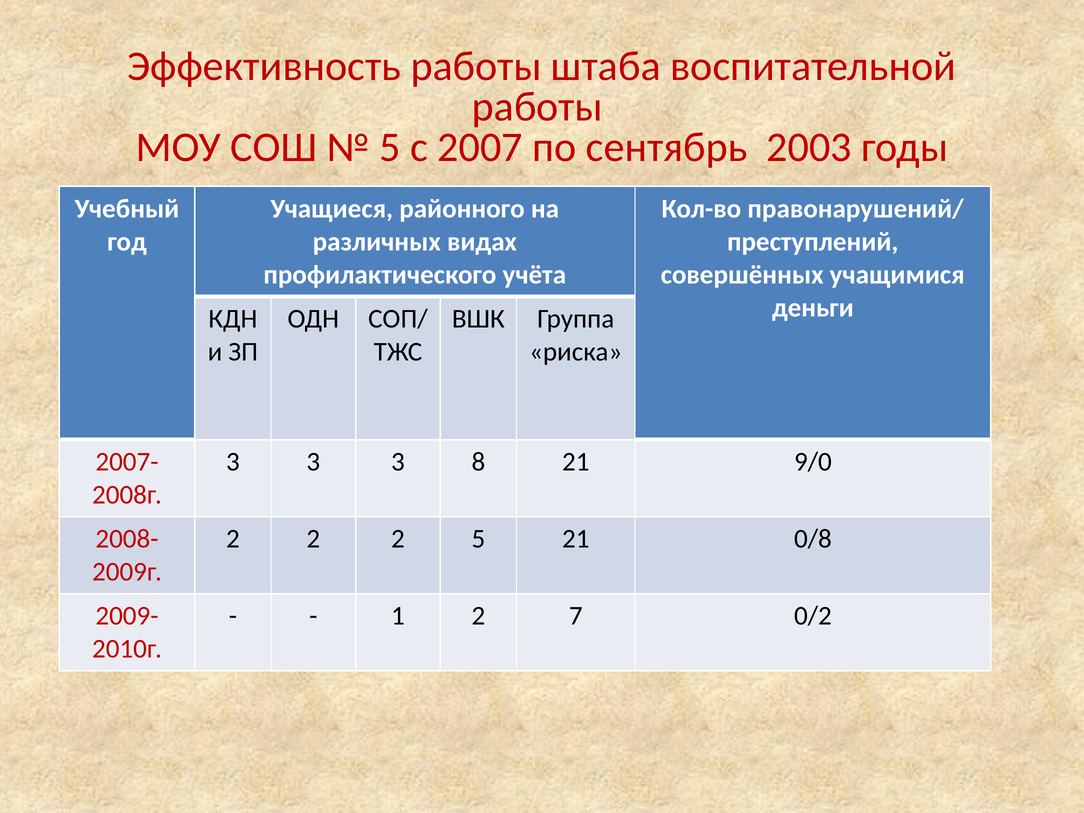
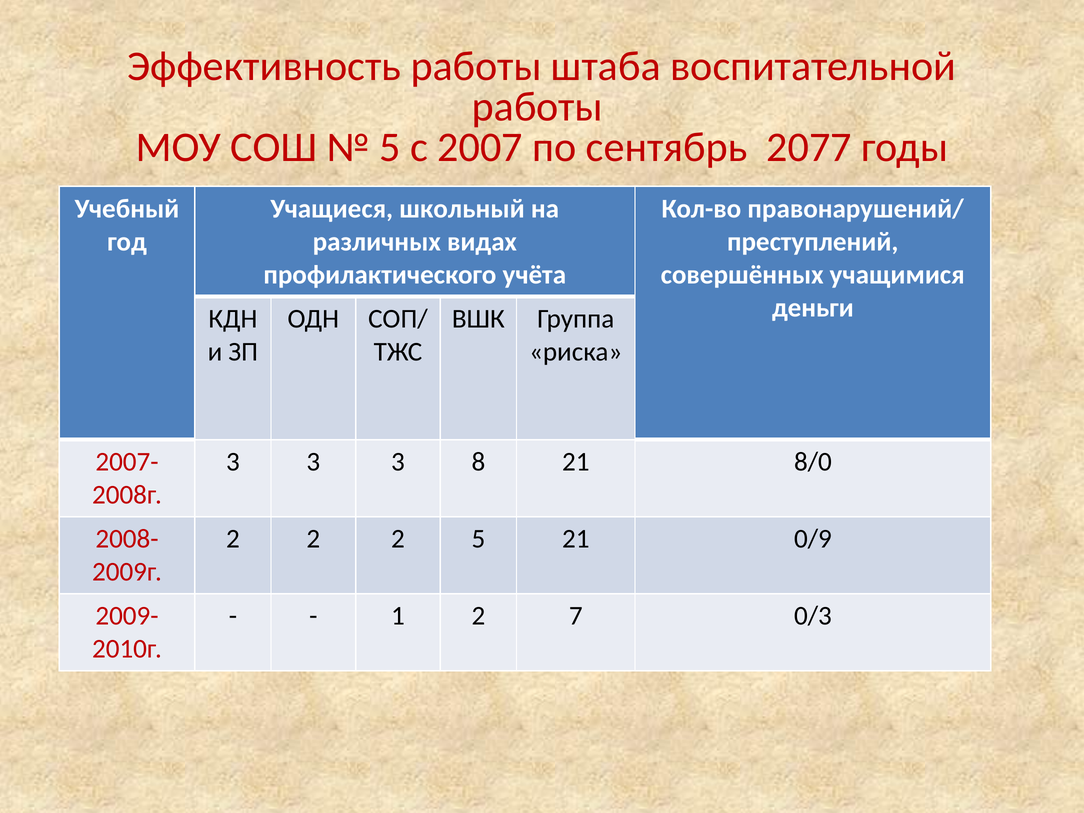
2003: 2003 -> 2077 (809, 147)
районного: районного -> школьный (462, 209)
9/0: 9/0 -> 8/0 (813, 462)
0/8: 0/8 -> 0/9 (813, 539)
0/2: 0/2 -> 0/3 (813, 616)
